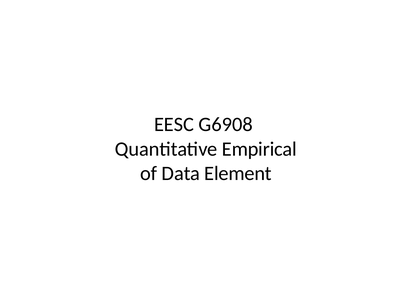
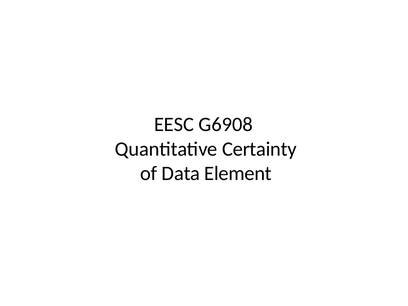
Empirical: Empirical -> Certainty (259, 149)
